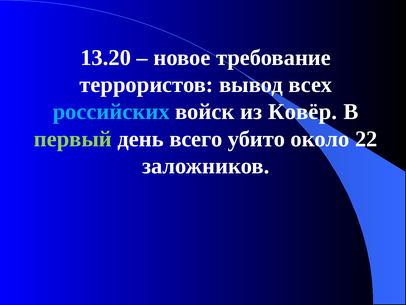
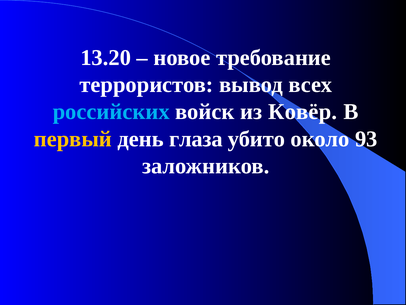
первый colour: light green -> yellow (73, 139)
всего: всего -> глаза (196, 139)
22: 22 -> 93 (366, 139)
